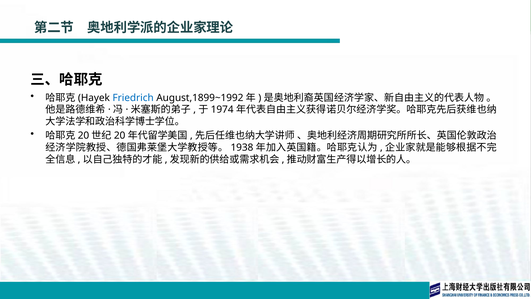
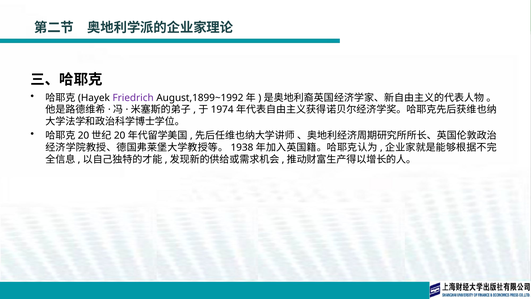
Friedrich colour: blue -> purple (133, 98)
